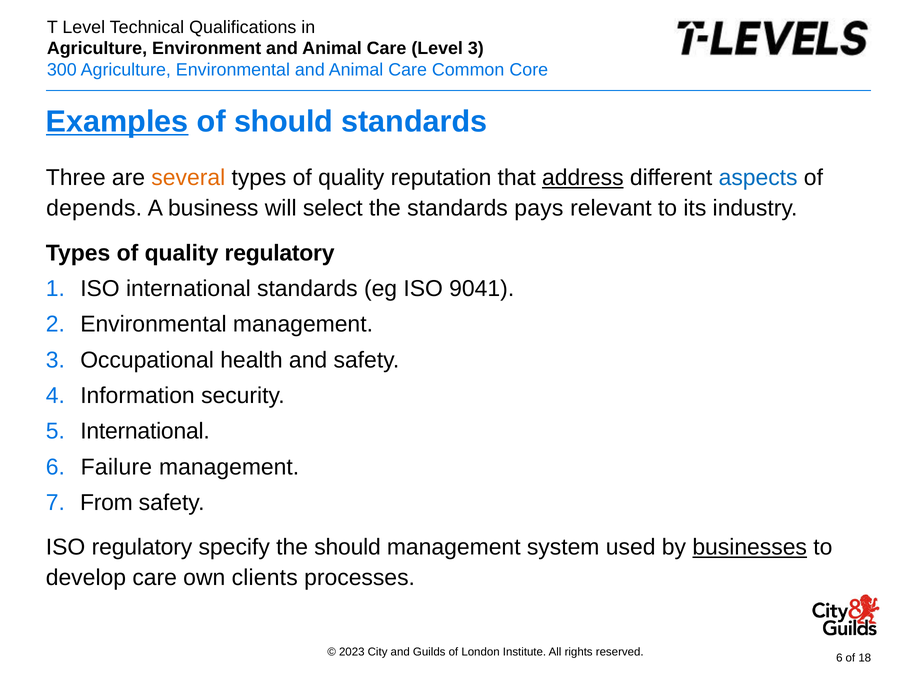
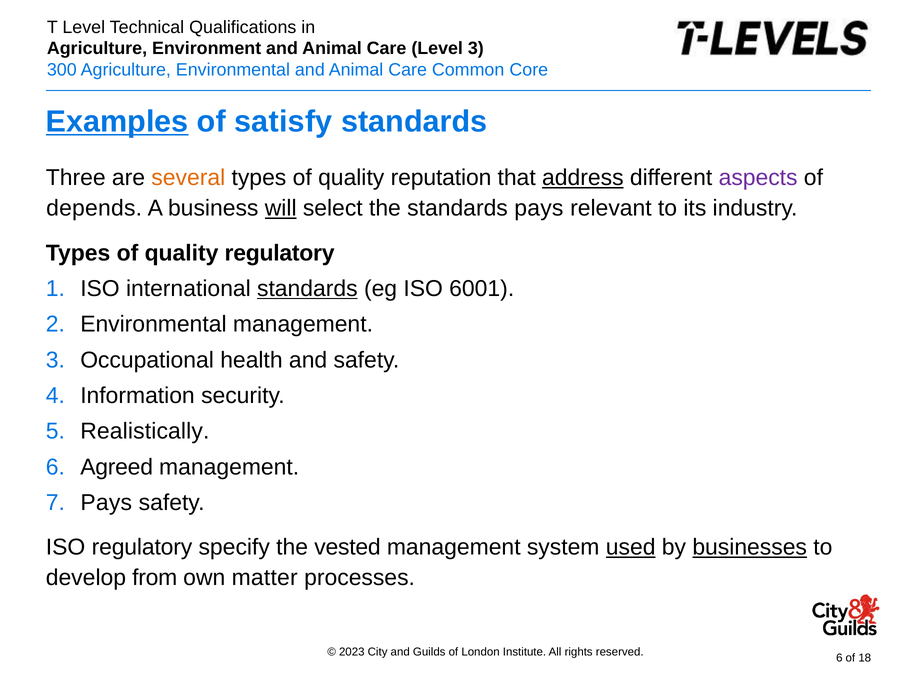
of should: should -> satisfy (283, 122)
aspects colour: blue -> purple (758, 178)
will underline: none -> present (281, 208)
standards underline: none -> present (307, 289)
9041: 9041 -> 6001 (482, 289)
International: International -> Realistically (145, 431)
Failure: Failure -> Agreed (117, 467)
From: From -> Pays (106, 503)
the should: should -> vested (348, 547)
used underline: none -> present (631, 547)
develop care: care -> from (155, 578)
clients: clients -> matter (265, 578)
